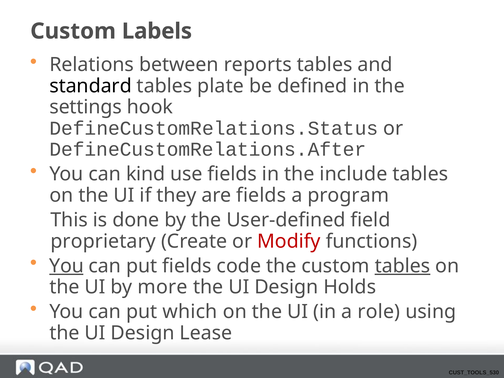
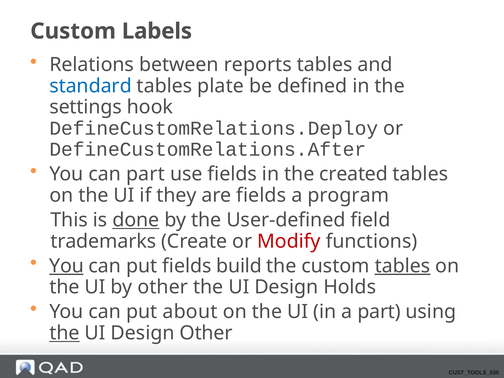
standard colour: black -> blue (91, 86)
DefineCustomRelations.Status: DefineCustomRelations.Status -> DefineCustomRelations.Deploy (214, 128)
can kind: kind -> part (145, 174)
include: include -> created (354, 174)
done underline: none -> present (136, 220)
proprietary: proprietary -> trademarks (103, 241)
code: code -> build (239, 266)
by more: more -> other (163, 287)
which: which -> about (190, 312)
a role: role -> part (379, 312)
the underline: none -> present (64, 333)
Design Lease: Lease -> Other (206, 333)
